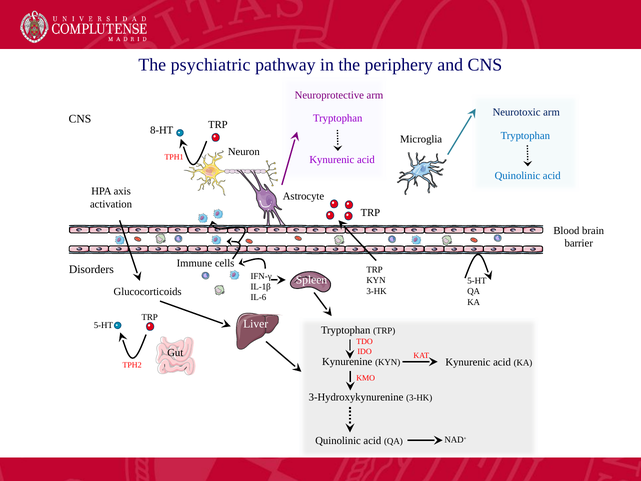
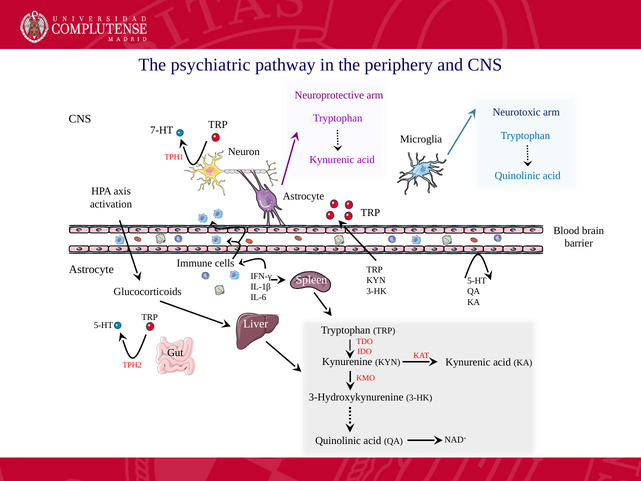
8-HT: 8-HT -> 7-HT (162, 130)
Disorders: Disorders -> Astrocyte (91, 269)
